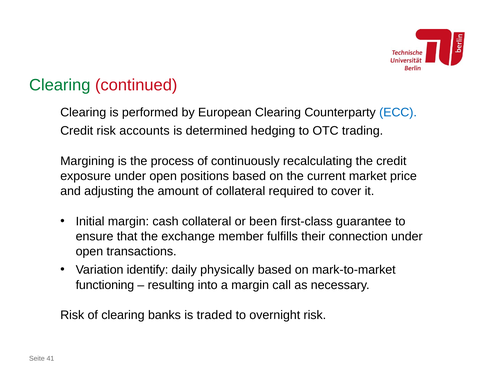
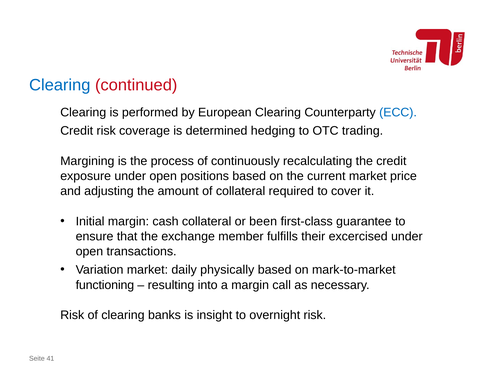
Clearing colour: green -> blue (60, 85)
accounts: accounts -> coverage (145, 131)
connection: connection -> excercised (358, 237)
Variation identify: identify -> market (147, 270)
traded: traded -> insight (215, 316)
